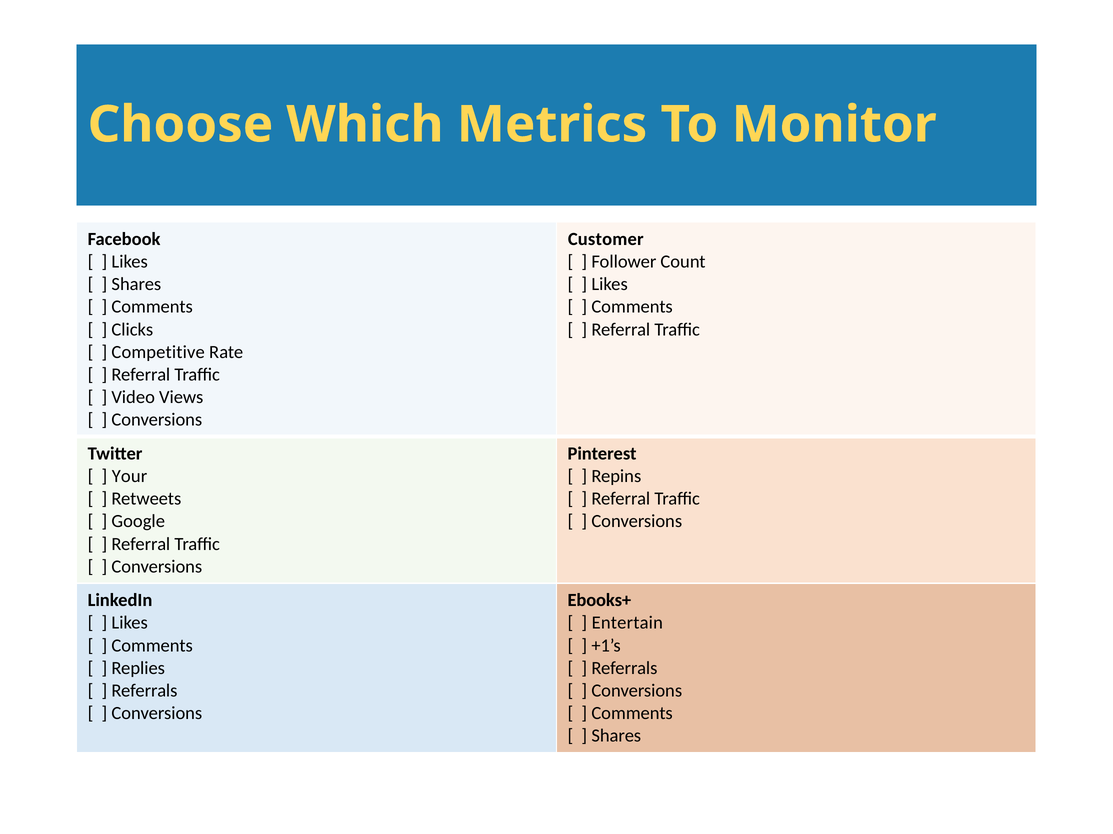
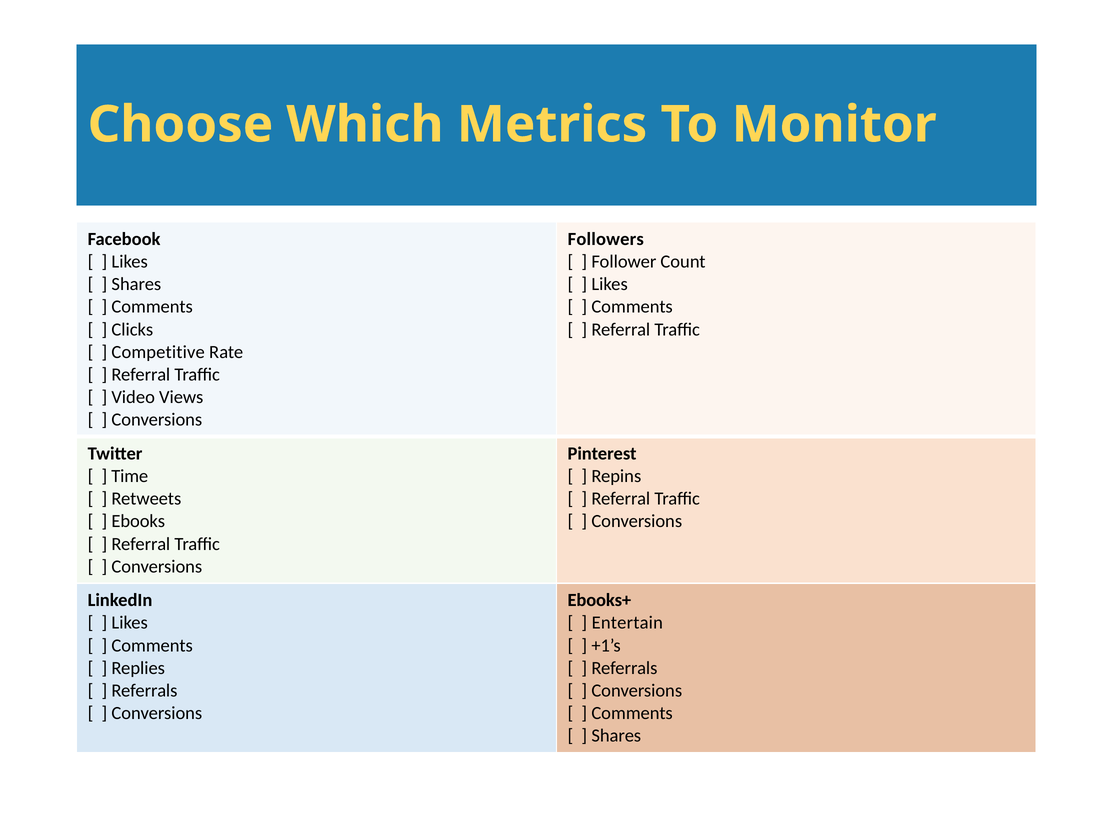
Customer: Customer -> Followers (606, 239)
Your: Your -> Time (130, 477)
Google: Google -> Ebooks (138, 522)
